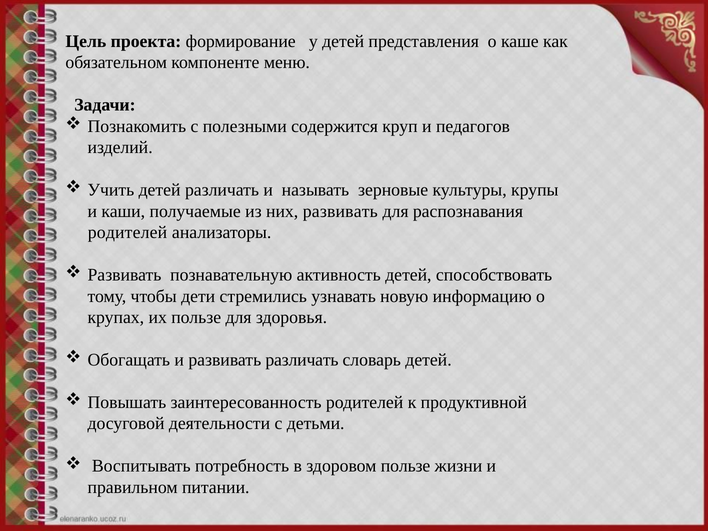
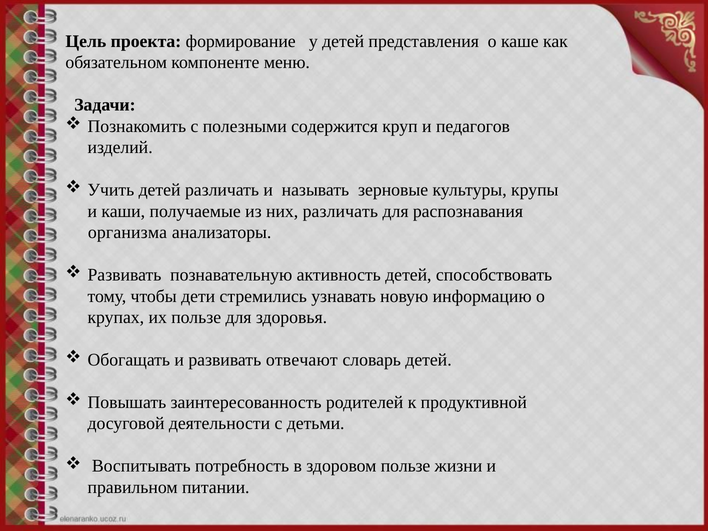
них развивать: развивать -> различать (340, 211)
родителей: родителей -> организма (127, 232)
развивать различать: различать -> отвечают (302, 360)
